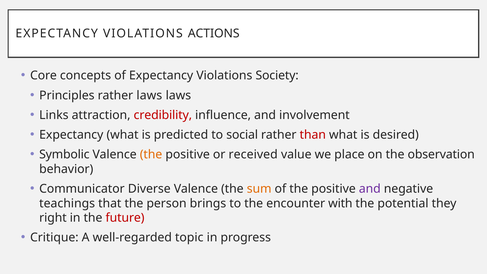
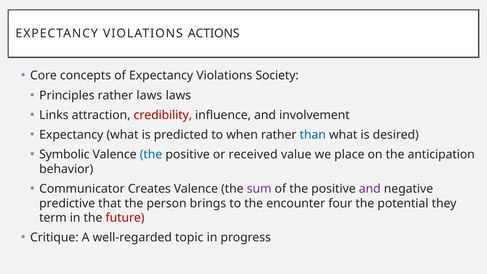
social: social -> when (242, 135)
than colour: red -> blue (313, 135)
the colour: orange -> blue (151, 154)
observation: observation -> anticipation (441, 154)
Diverse: Diverse -> Creates (149, 189)
sum colour: orange -> purple (259, 189)
teachings: teachings -> predictive (67, 203)
with: with -> four (340, 203)
right: right -> term (53, 218)
